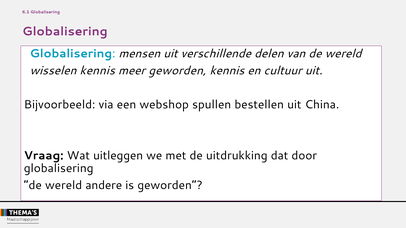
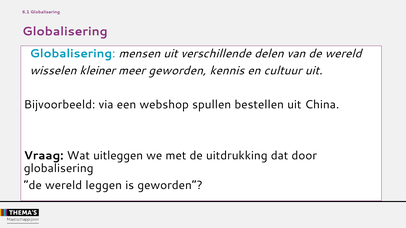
wisselen kennis: kennis -> kleiner (97, 71)
andere: andere -> leggen (104, 186)
